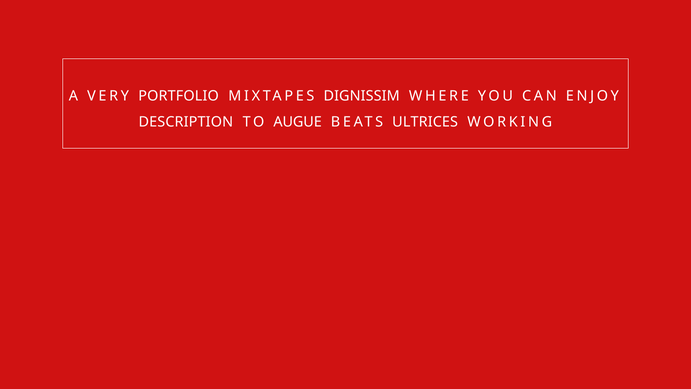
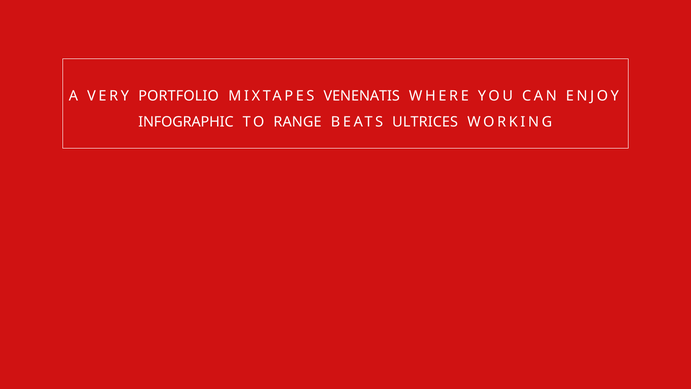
DIGNISSIM: DIGNISSIM -> VENENATIS (362, 96)
DESCRIPTION: DESCRIPTION -> INFOGRAPHIC (186, 122)
AUGUE: AUGUE -> RANGE (298, 122)
